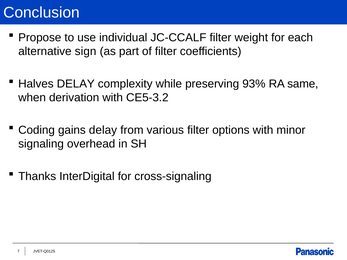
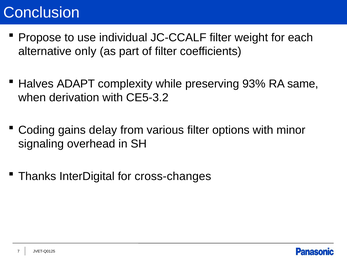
sign: sign -> only (86, 51)
Halves DELAY: DELAY -> ADAPT (76, 84)
cross-signaling: cross-signaling -> cross-changes (173, 176)
